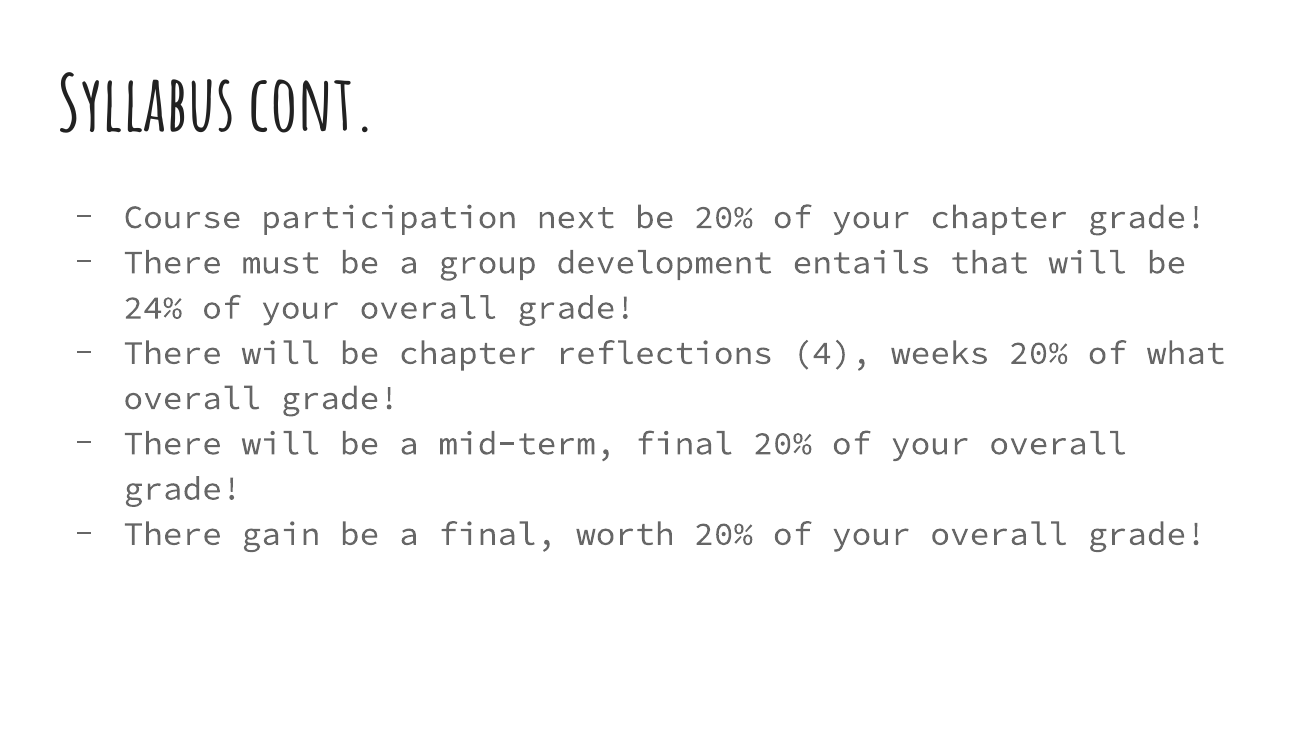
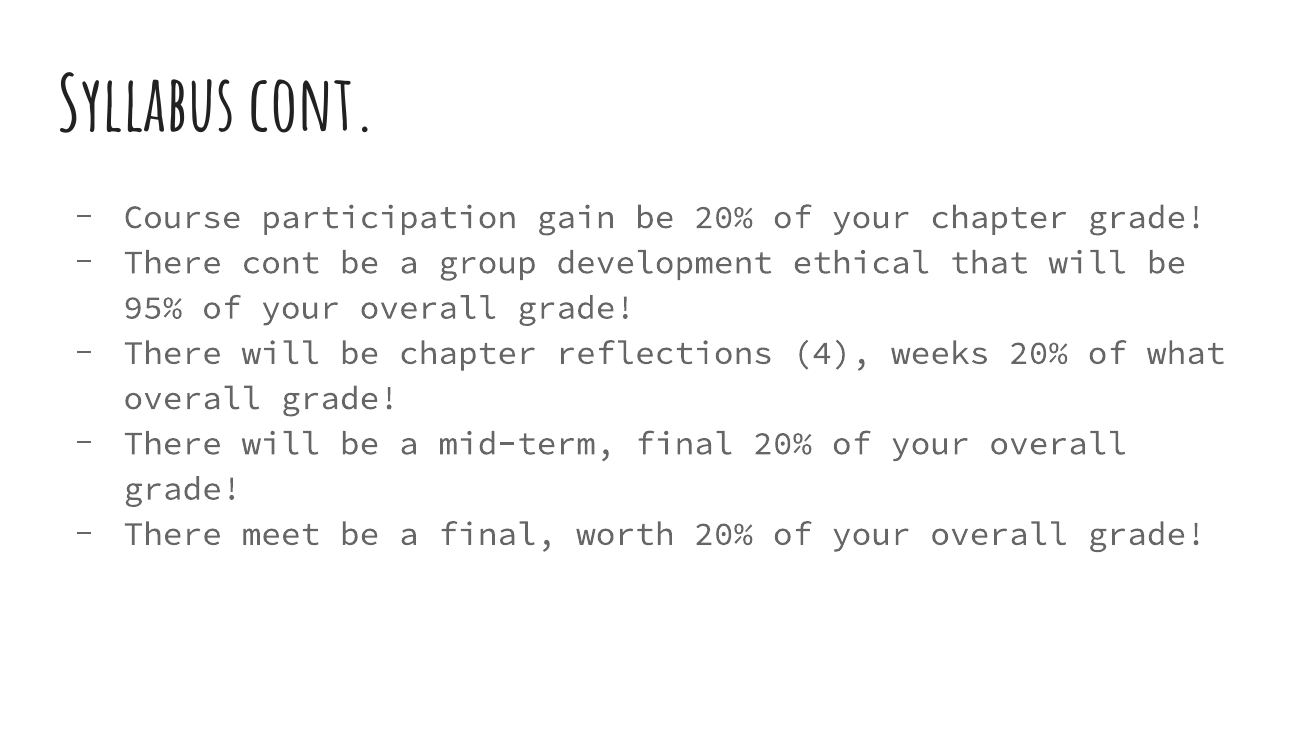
next: next -> gain (576, 217)
There must: must -> cont (281, 263)
entails: entails -> ethical (861, 263)
24%: 24% -> 95% (153, 308)
gain: gain -> meet (281, 534)
